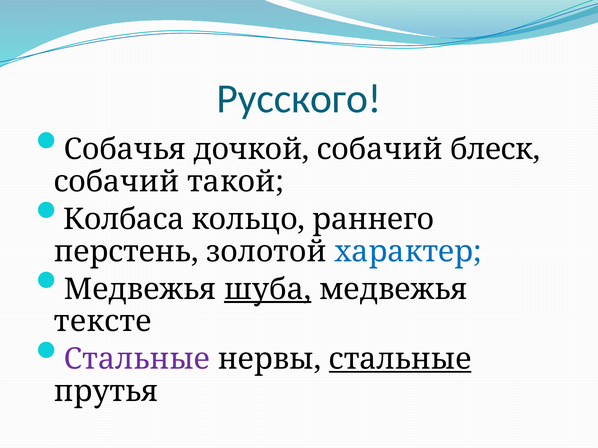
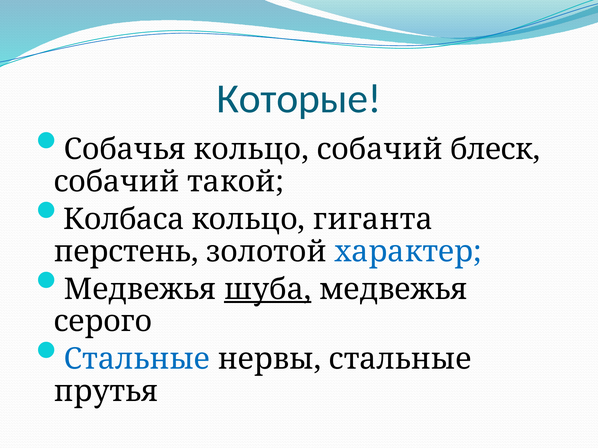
Русского: Русского -> Которые (299, 99)
Собачья дочкой: дочкой -> кольцо (251, 150)
раннего: раннего -> гиганта (373, 220)
тексте: тексте -> серого (103, 322)
Стальные colour: purple -> blue (137, 359)
стальные underline: present -> none (400, 359)
